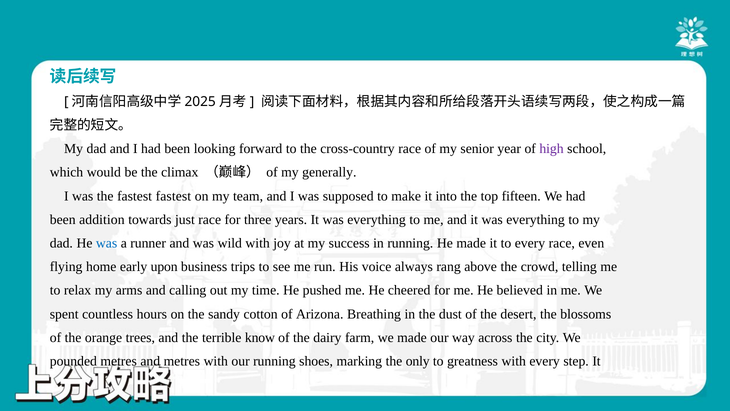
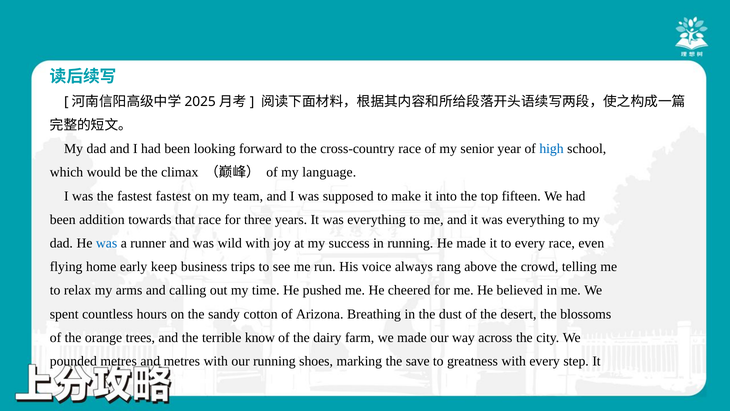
high colour: purple -> blue (552, 149)
generally: generally -> language (329, 172)
just: just -> that (185, 219)
upon: upon -> keep (164, 267)
only: only -> save (418, 361)
